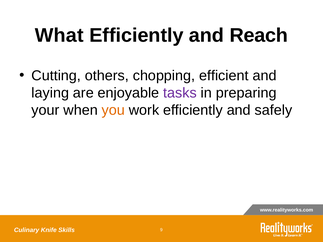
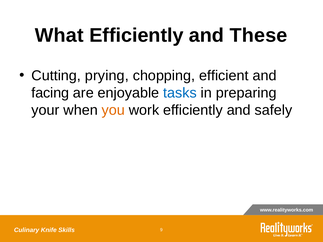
Reach: Reach -> These (259, 35)
others: others -> prying (107, 76)
laying: laying -> facing (50, 93)
tasks colour: purple -> blue (180, 93)
